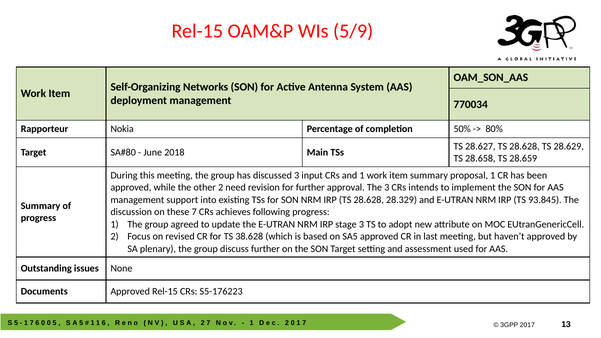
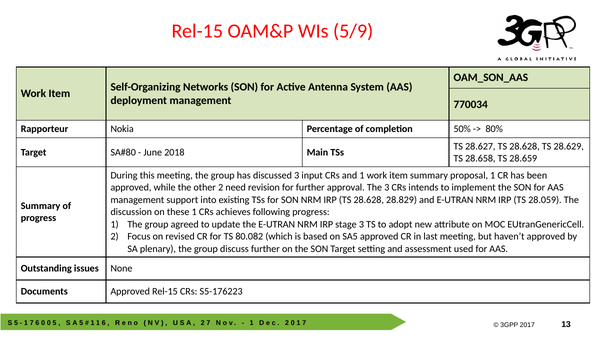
28.329: 28.329 -> 28.829 (402, 200)
93.845: 93.845 -> 28.059 (545, 200)
these 7: 7 -> 1 (194, 212)
38.628: 38.628 -> 80.082 (249, 237)
